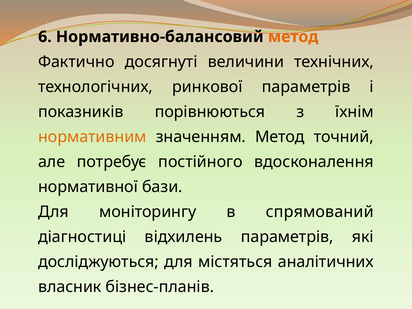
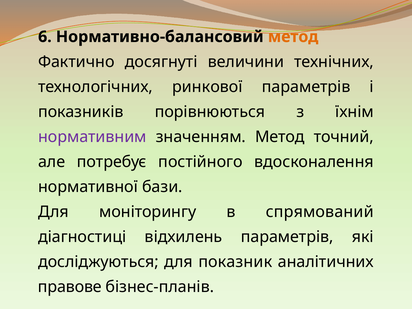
нормативним colour: orange -> purple (92, 137)
містяться: містяться -> показник (235, 262)
власник: власник -> правове (70, 287)
